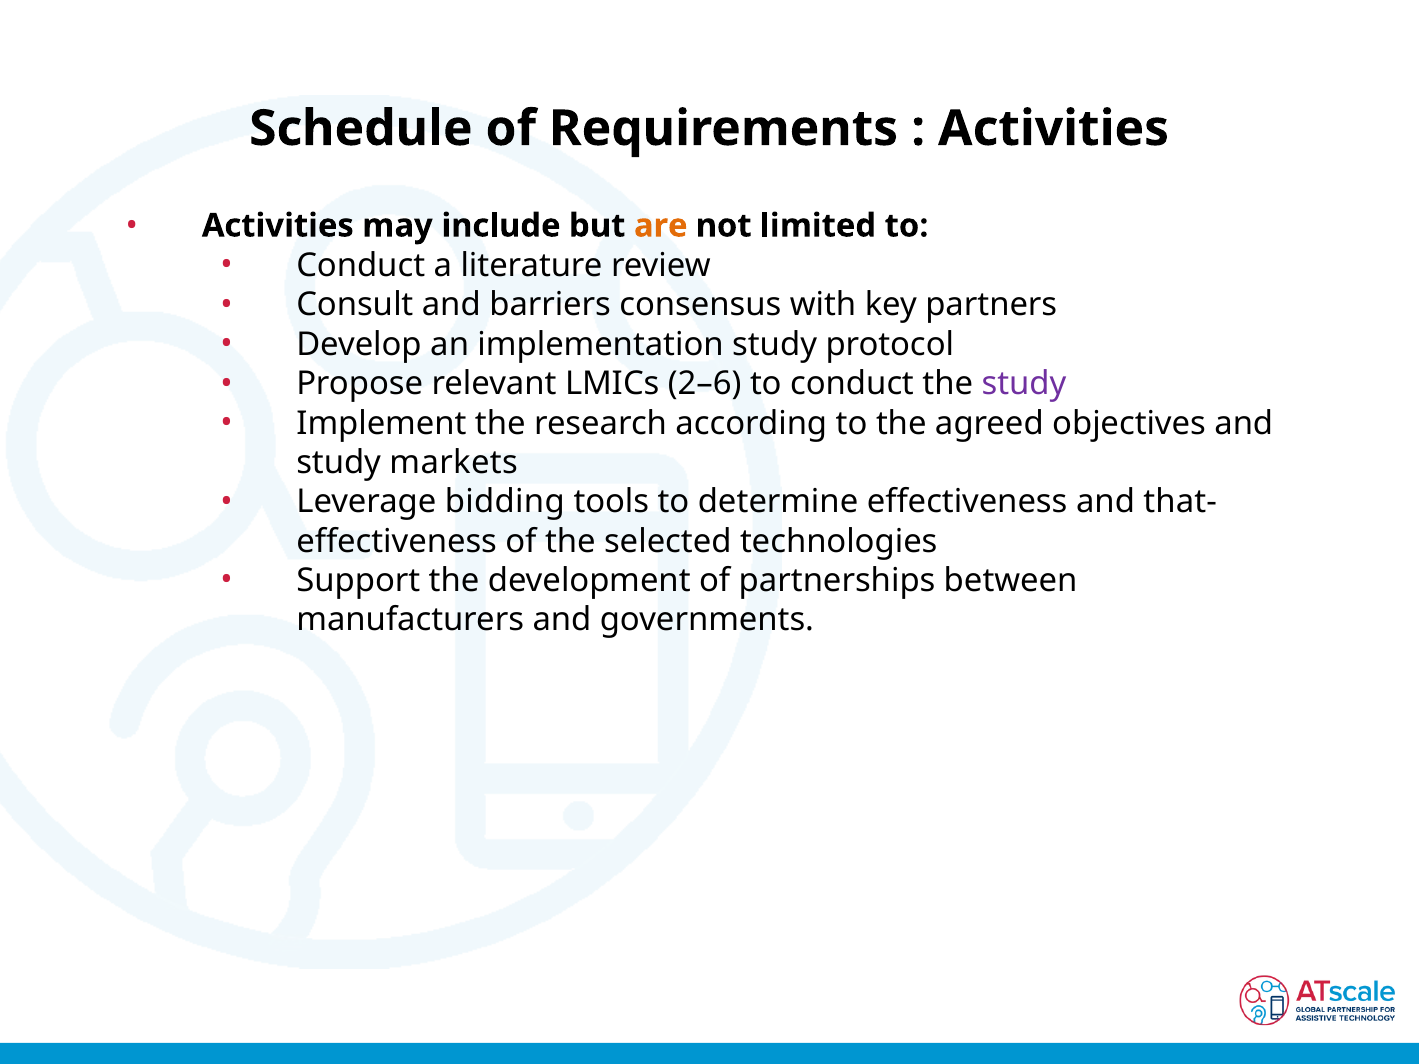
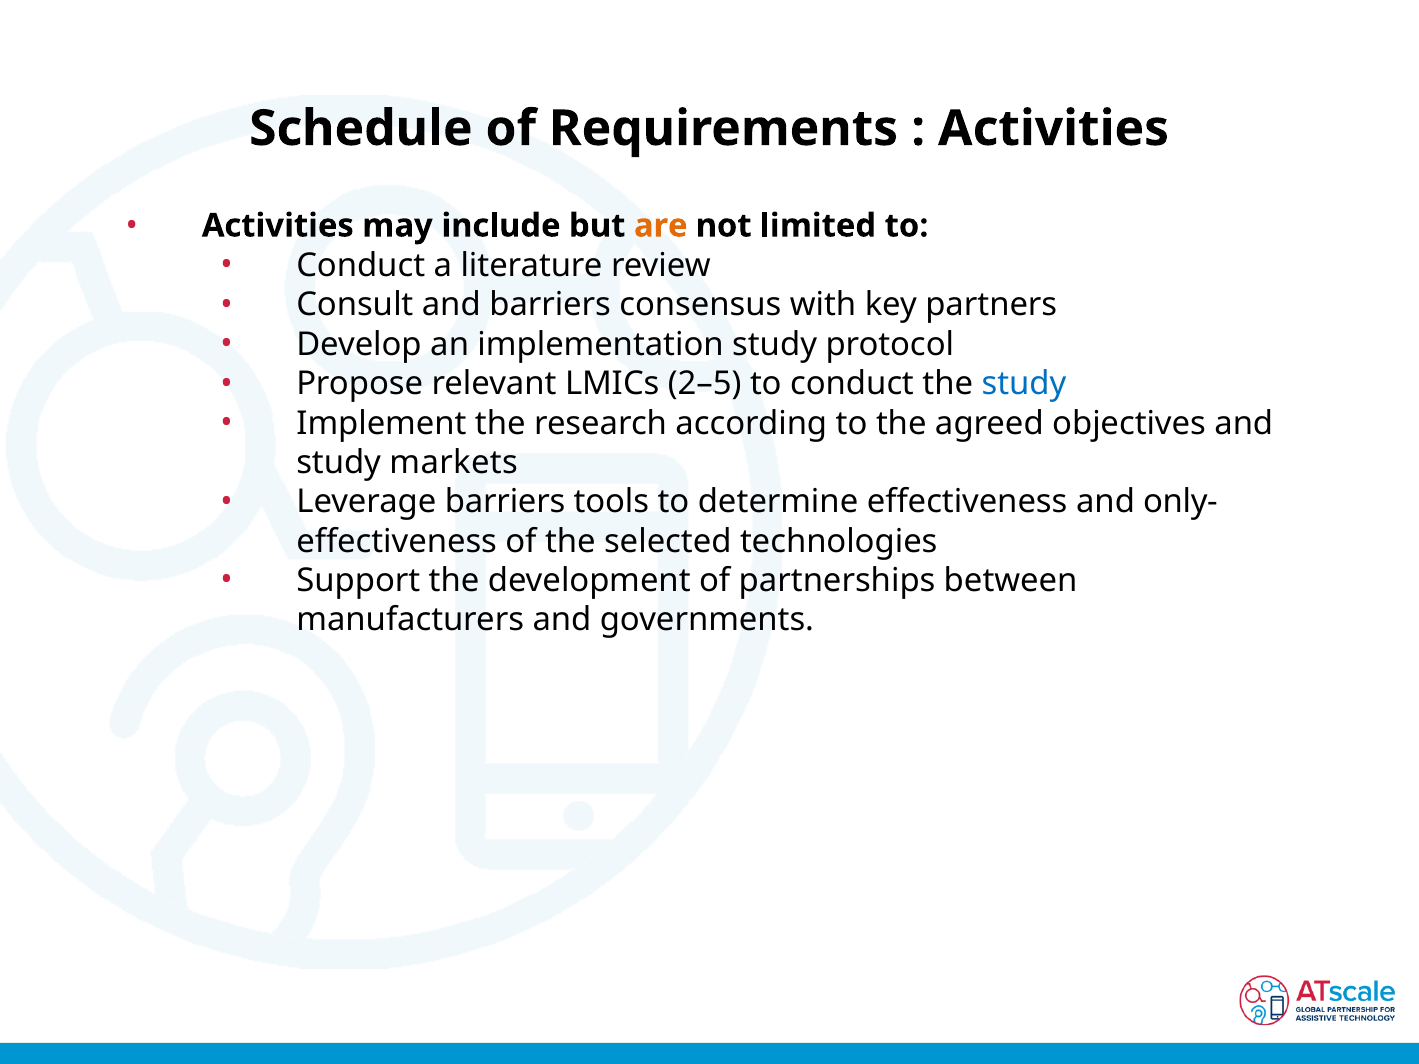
2–6: 2–6 -> 2–5 (705, 384)
study colour: purple -> blue (1024, 384)
Leverage bidding: bidding -> barriers (505, 502)
that-: that- -> only- (1180, 502)
